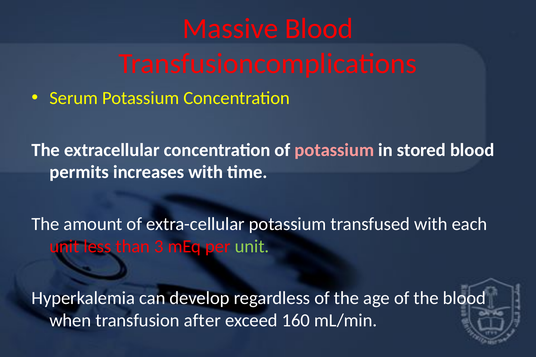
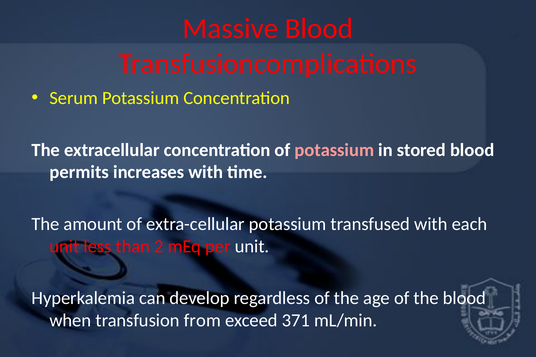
3: 3 -> 2 (159, 247)
unit colour: light green -> white (252, 247)
after: after -> from (202, 321)
160: 160 -> 371 (296, 321)
